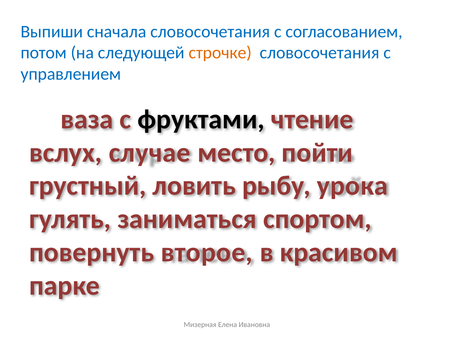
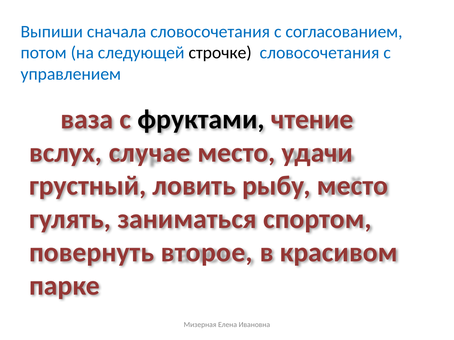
строчке colour: orange -> black (220, 53)
пойти: пойти -> удачи (317, 153)
рыбу урока: урока -> место (352, 186)
